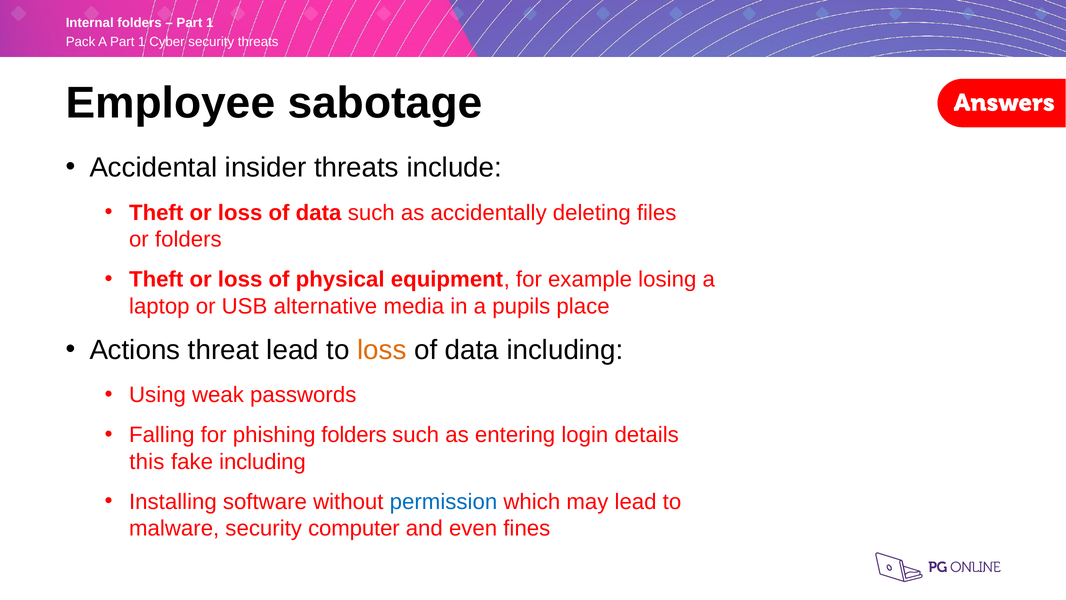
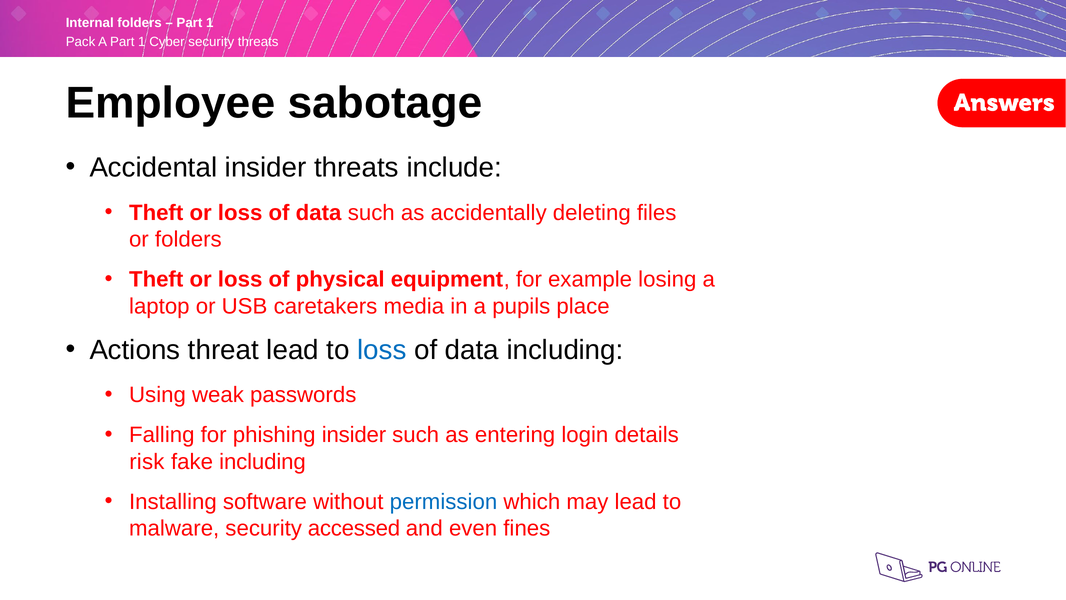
alternative: alternative -> caretakers (325, 306)
loss colour: orange -> blue (382, 350)
phishing folders: folders -> insider (354, 435)
this: this -> risk (147, 462)
computer: computer -> accessed (354, 528)
